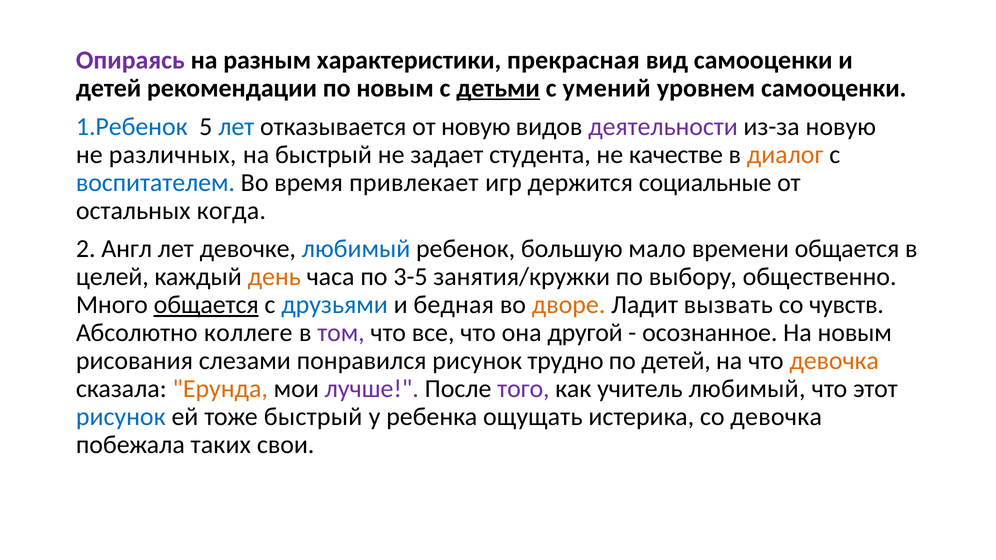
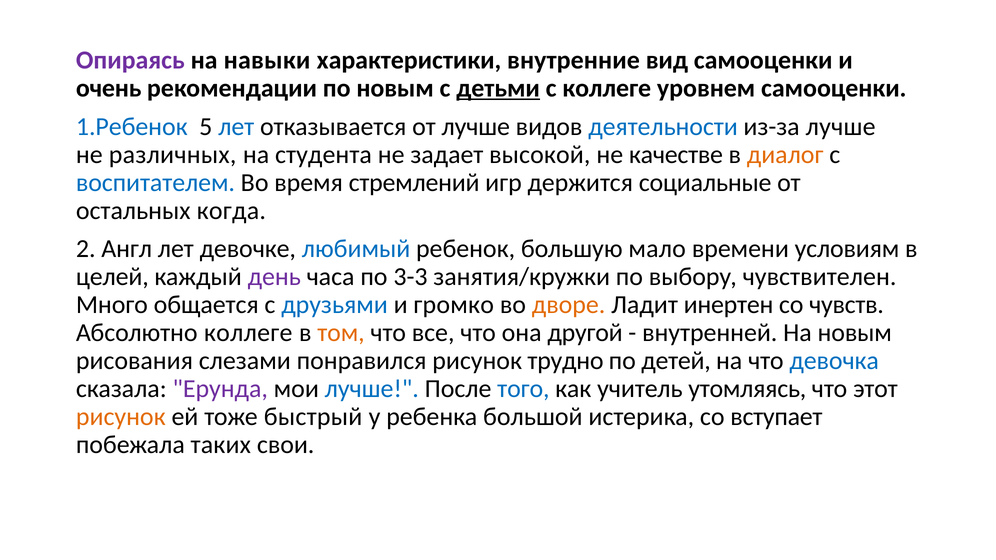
разным: разным -> навыки (267, 60)
прекрасная: прекрасная -> внутренние (573, 60)
детей: детей -> очень (109, 88)
с умений: умений -> коллеге (607, 88)
от новую: новую -> лучше (476, 127)
деятельности colour: purple -> blue (663, 127)
из-за новую: новую -> лучше (841, 127)
на быстрый: быстрый -> студента (323, 155)
студента: студента -> высокой (540, 155)
привлекает: привлекает -> стремлений (414, 183)
времени общается: общается -> условиям (847, 249)
день colour: orange -> purple (274, 277)
3-5: 3-5 -> 3-3 (410, 277)
общественно: общественно -> чувствителен (820, 277)
общается underline: present -> none (206, 305)
бедная: бедная -> громко (454, 305)
вызвать: вызвать -> инертен (729, 305)
том colour: purple -> orange (341, 333)
осознанное: осознанное -> внутренней (710, 333)
девочка colour: orange -> blue (834, 361)
Ерунда colour: orange -> purple (220, 389)
лучше colour: purple -> blue (372, 389)
того colour: purple -> blue (523, 389)
учитель любимый: любимый -> утомляясь (747, 389)
рисунок colour: blue -> orange (121, 417)
ощущать: ощущать -> большой (533, 417)
со девочка: девочка -> вступает (776, 417)
